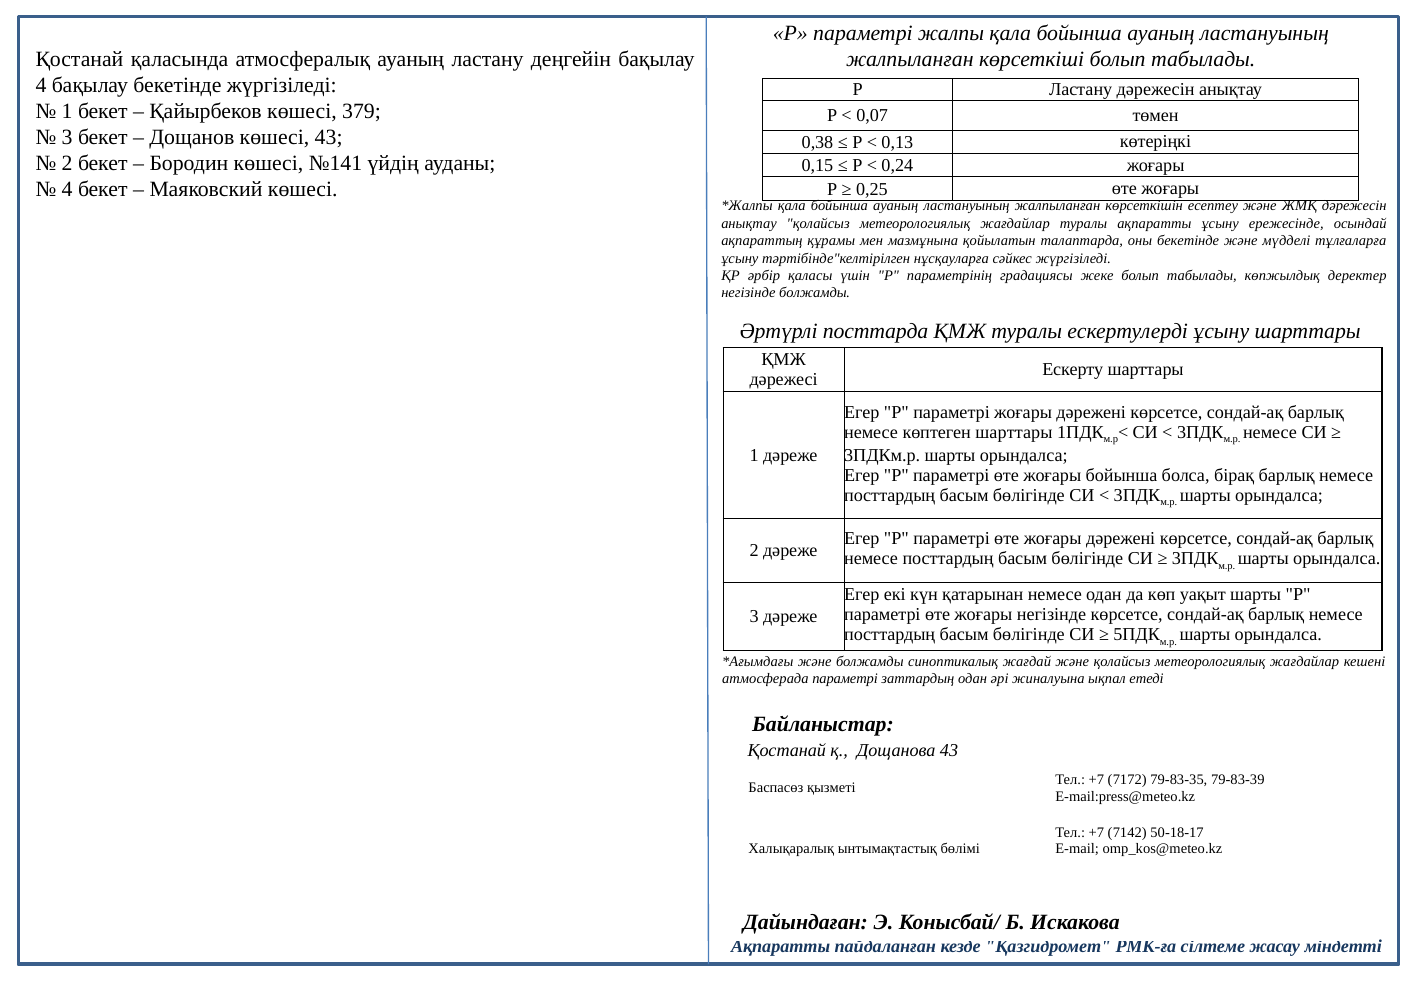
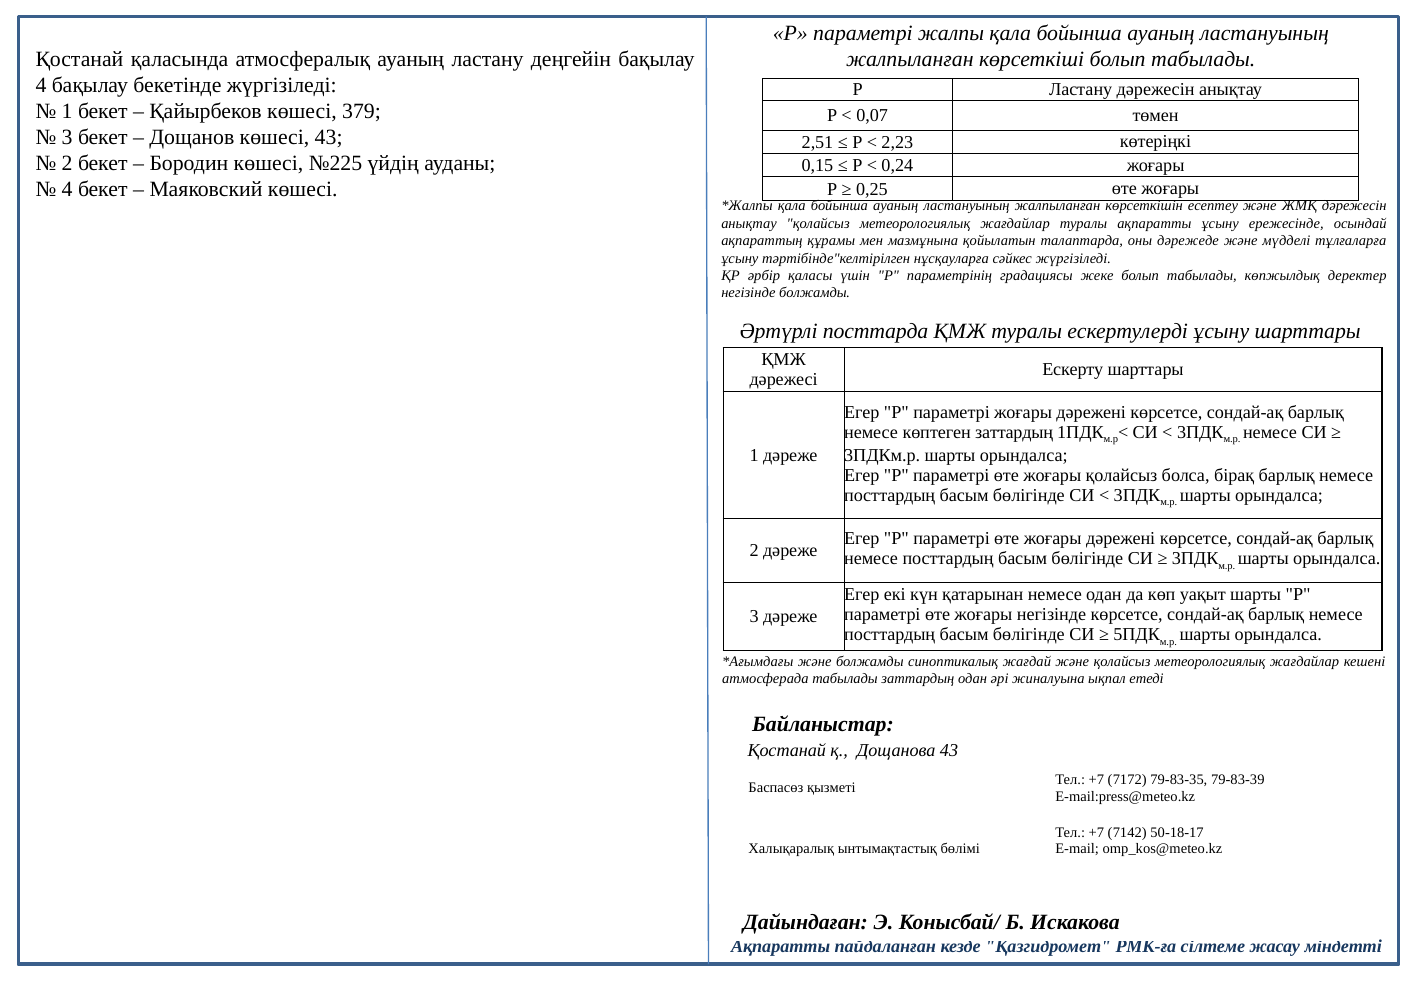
0,38: 0,38 -> 2,51 (818, 143)
0,13: 0,13 -> 2,23 (897, 143)
№141: №141 -> №225 (335, 164)
оны бекетінде: бекетінде -> дәрежеде (1188, 241)
көптеген шарттары: шарттары -> заттардың (1014, 432)
жоғары бойынша: бойынша -> қолайсыз (1122, 475)
атмосферада параметрі: параметрі -> табылады (845, 679)
